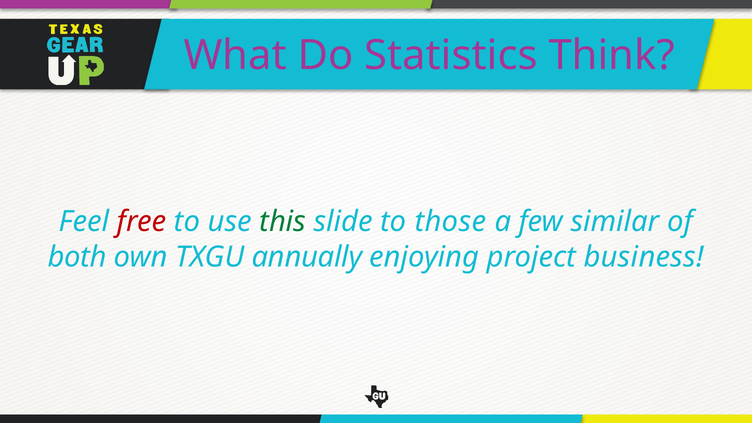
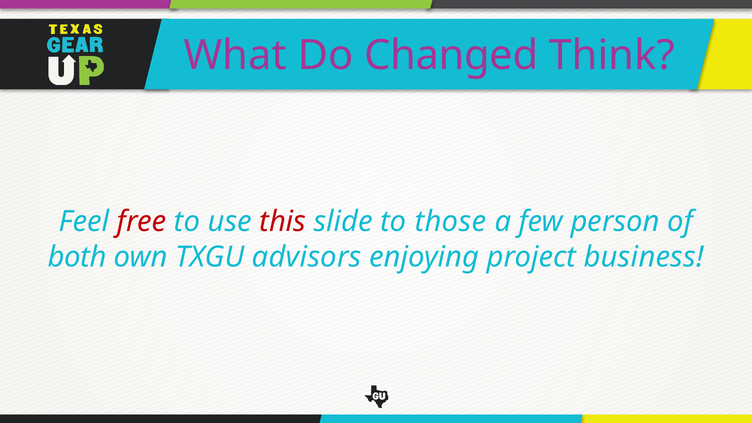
Statistics: Statistics -> Changed (451, 55)
this colour: green -> red (283, 222)
similar: similar -> person (615, 222)
annually: annually -> advisors (307, 257)
